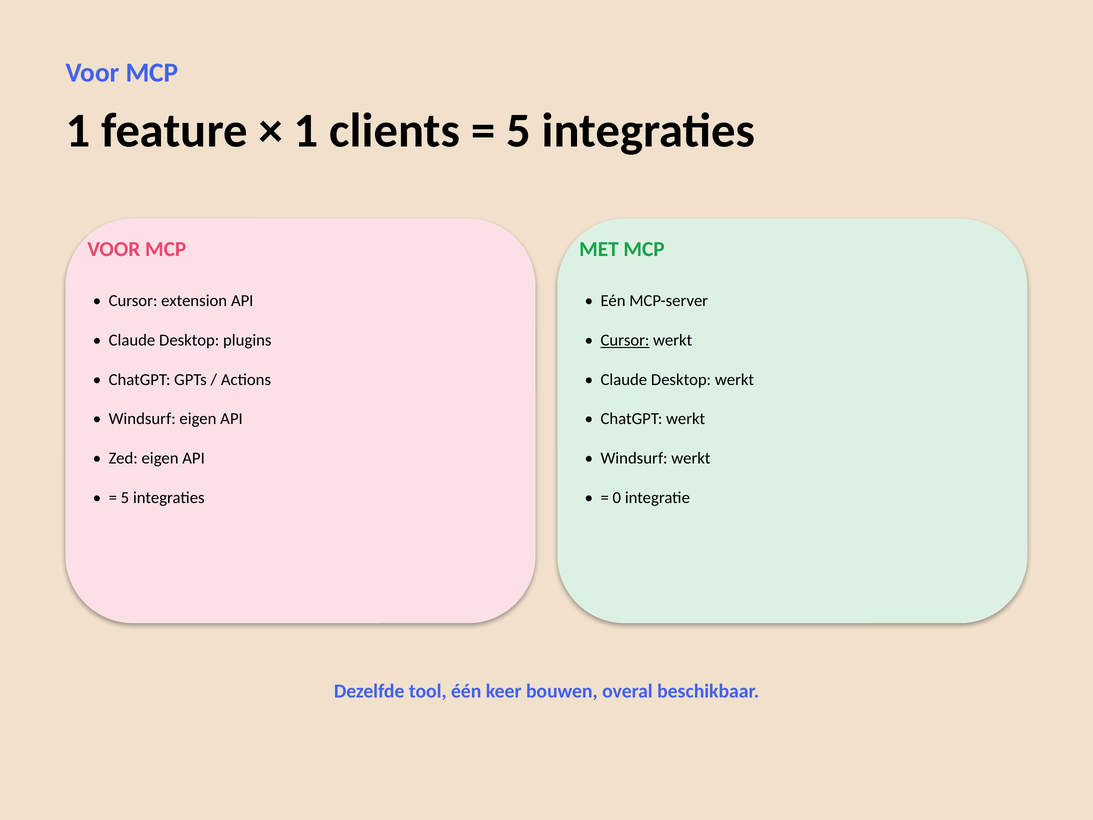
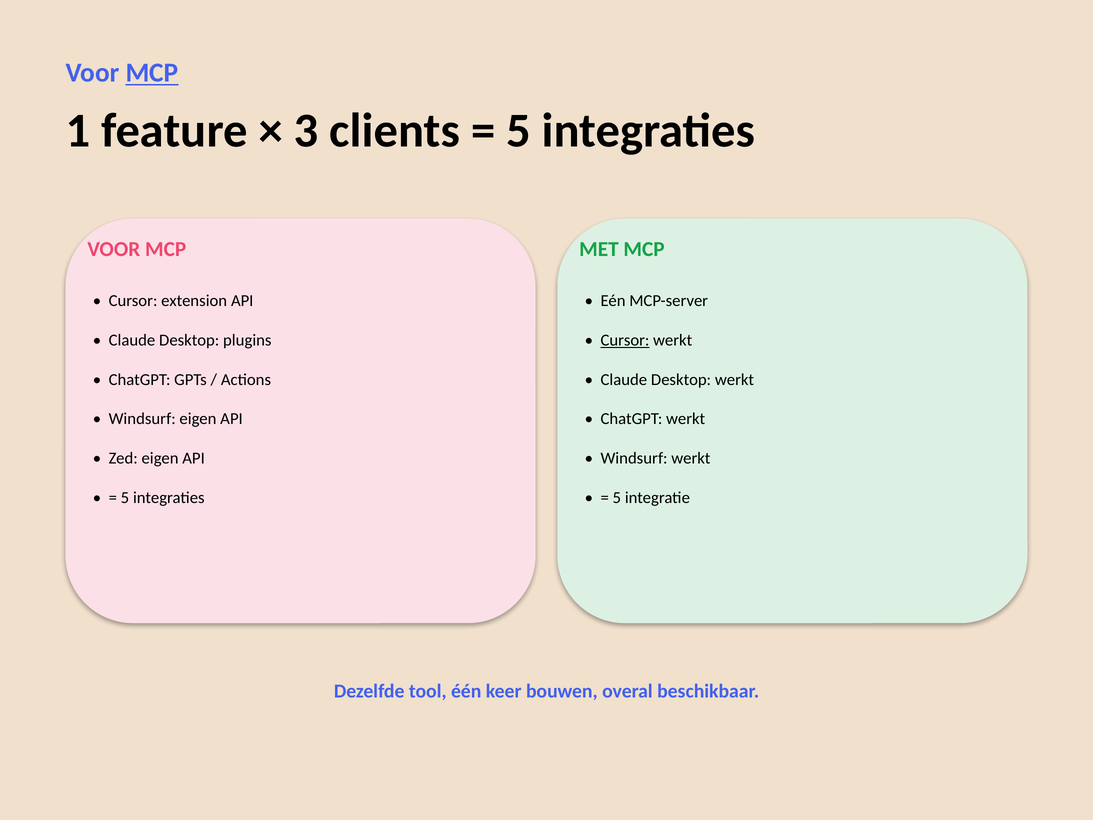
MCP underline: none -> present (152, 73)
1: 1 -> 3 (306, 131)
0: 0 -> 5 (617, 498)
